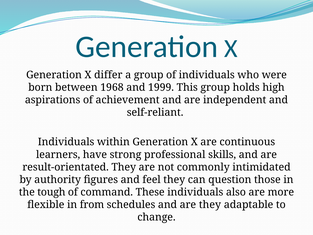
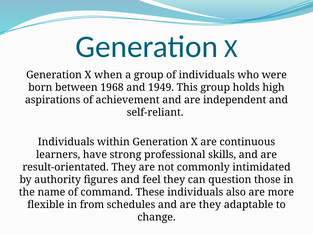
differ: differ -> when (108, 75)
1999: 1999 -> 1949 (161, 87)
tough: tough -> name (51, 192)
